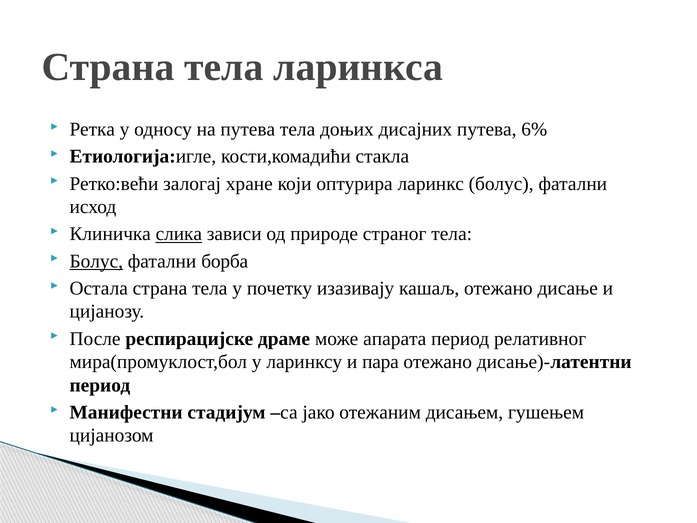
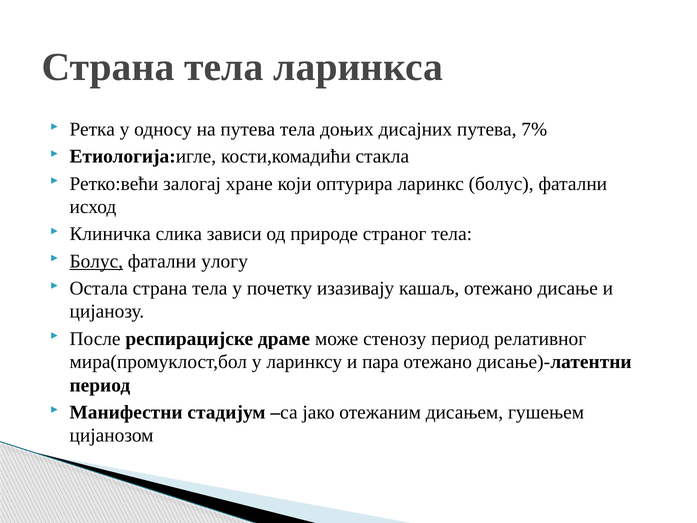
6%: 6% -> 7% (534, 129)
слика underline: present -> none (179, 234)
борба: борба -> улогу (225, 261)
апарата: апарата -> стенозу (395, 338)
